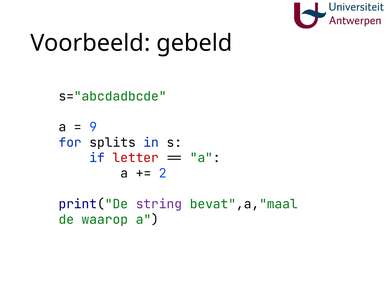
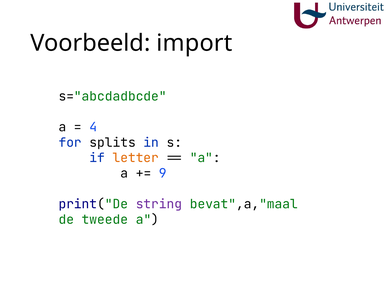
gebeld: gebeld -> import (194, 43)
9: 9 -> 4 (93, 127)
letter colour: red -> orange (136, 158)
2: 2 -> 9 (163, 174)
waarop: waarop -> tweede (105, 220)
